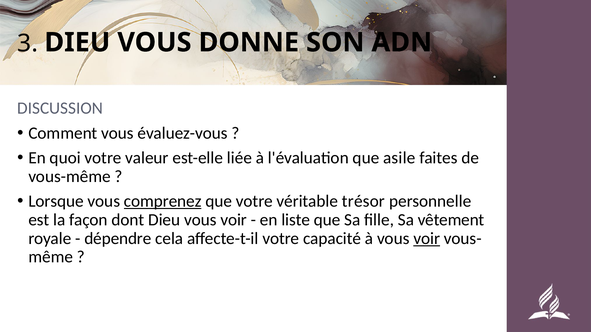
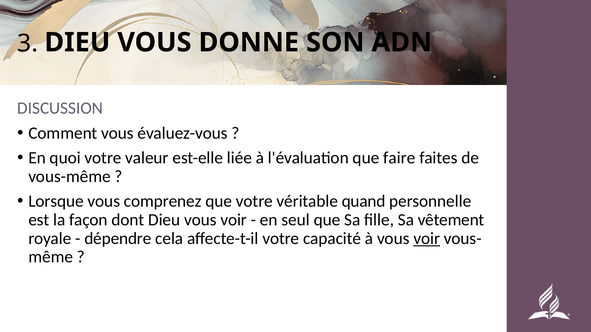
asile: asile -> faire (399, 158)
comprenez underline: present -> none (163, 201)
trésor: trésor -> quand (364, 201)
liste: liste -> seul (296, 220)
